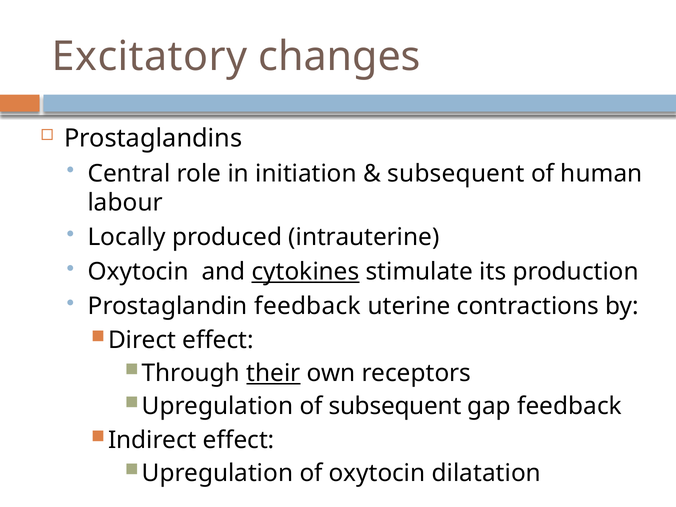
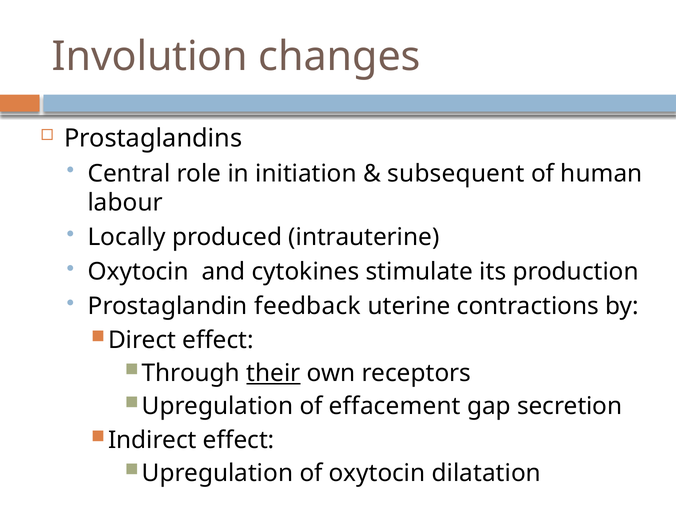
Excitatory: Excitatory -> Involution (150, 56)
cytokines underline: present -> none (306, 272)
of subsequent: subsequent -> effacement (395, 406)
gap feedback: feedback -> secretion (570, 406)
